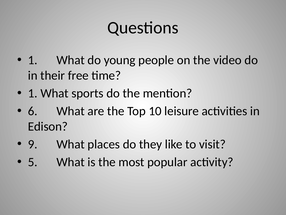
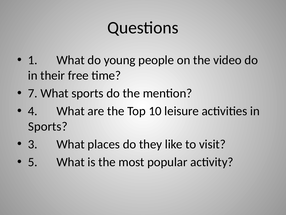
1: 1 -> 7 (33, 93)
6: 6 -> 4 (33, 111)
Edison: Edison -> Sports (48, 126)
9: 9 -> 3 (33, 144)
